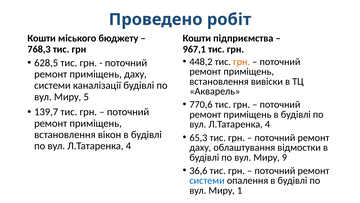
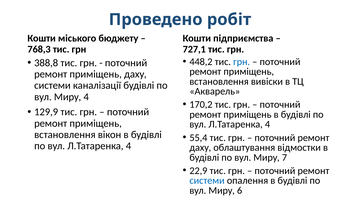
967,1: 967,1 -> 727,1 (194, 49)
грн colour: orange -> blue (242, 62)
628,5: 628,5 -> 388,8 (46, 63)
Миру 5: 5 -> 4 (86, 97)
770,6: 770,6 -> 170,2 (201, 104)
139,7: 139,7 -> 129,9 (46, 112)
65,3: 65,3 -> 55,4 (198, 137)
9: 9 -> 7 (284, 157)
36,6: 36,6 -> 22,9 (198, 170)
1: 1 -> 6 (240, 190)
